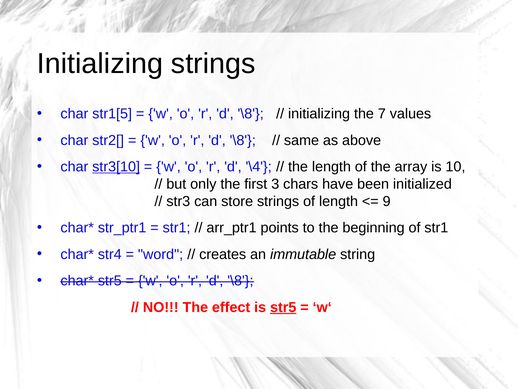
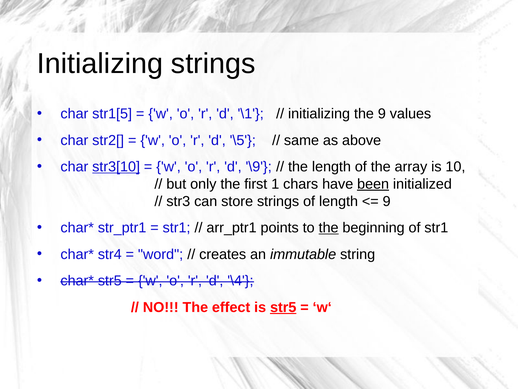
\8: \8 -> \1 (251, 114)
the 7: 7 -> 9 (382, 114)
\8: \8 -> \5 (243, 140)
\4: \4 -> \9 (259, 167)
3: 3 -> 1 (275, 184)
been underline: none -> present (373, 184)
the underline: none -> present (329, 227)
\8: \8 -> \4 (240, 280)
